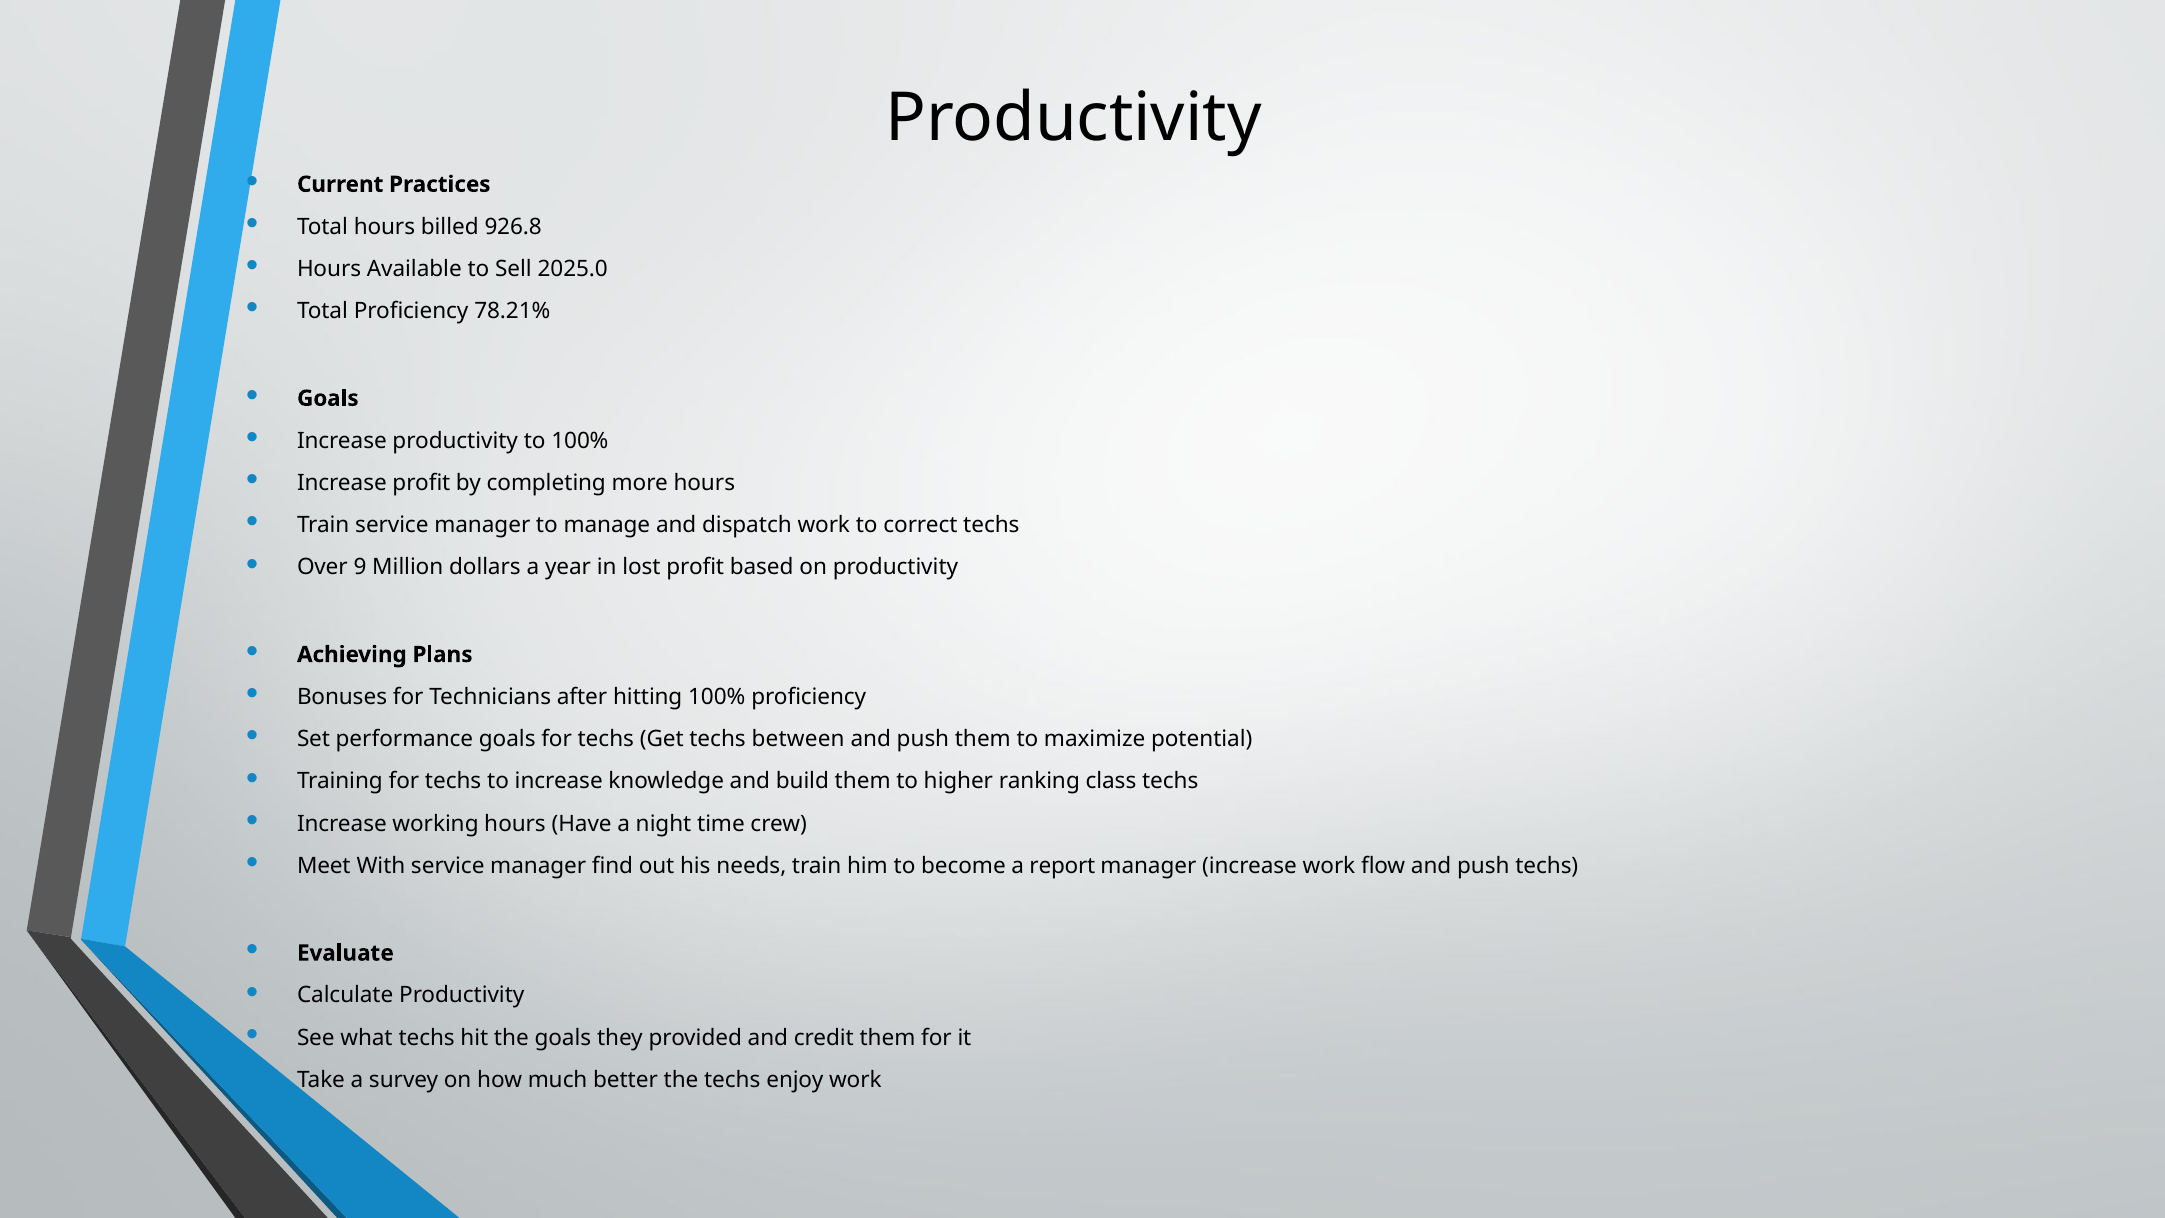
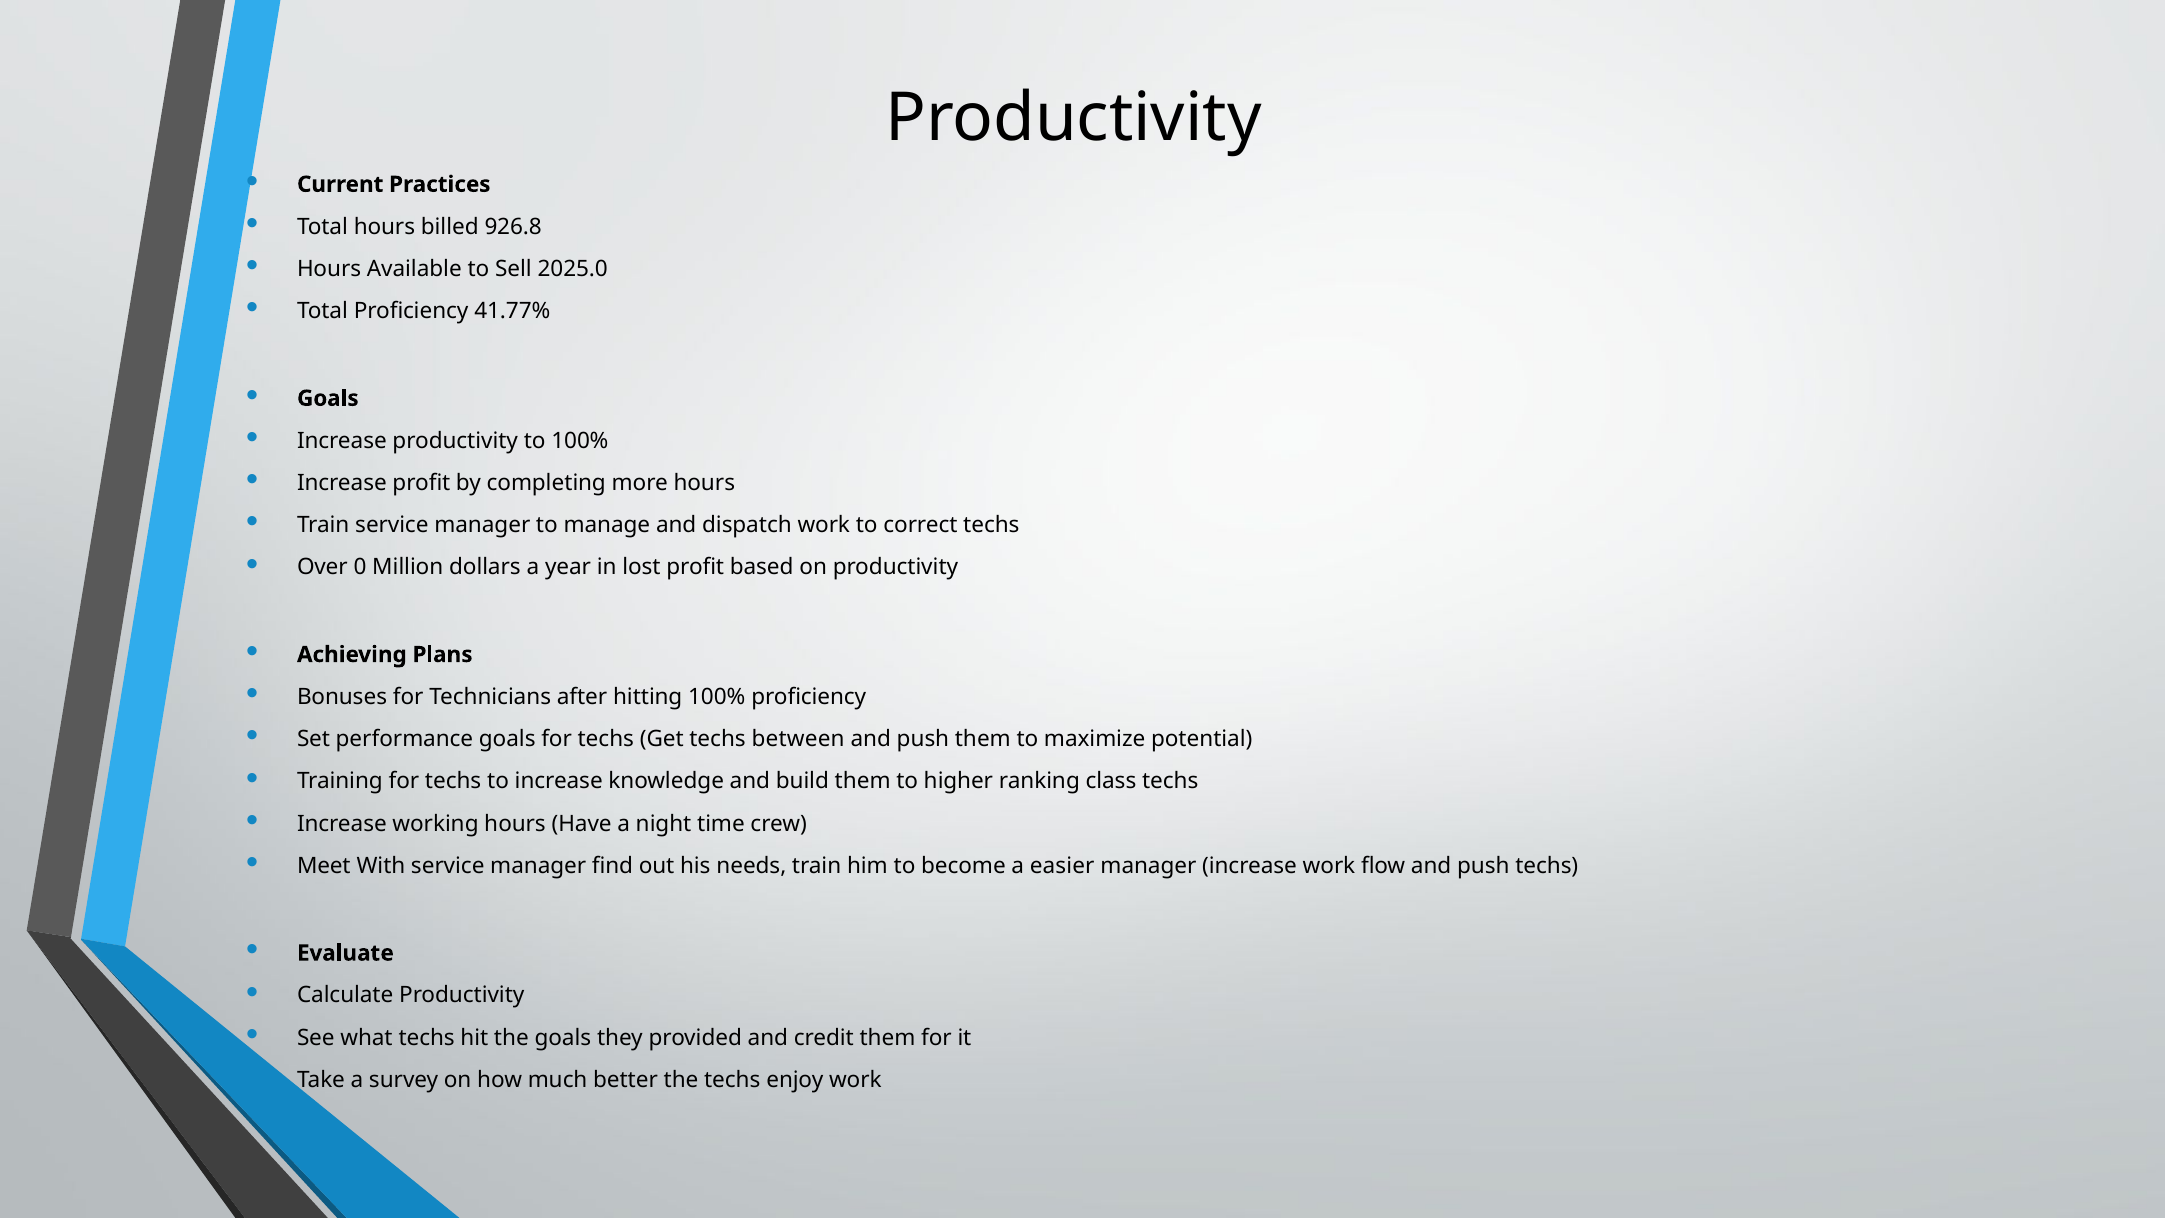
78.21%: 78.21% -> 41.77% (512, 311)
9: 9 -> 0 (360, 567)
report: report -> easier (1062, 866)
